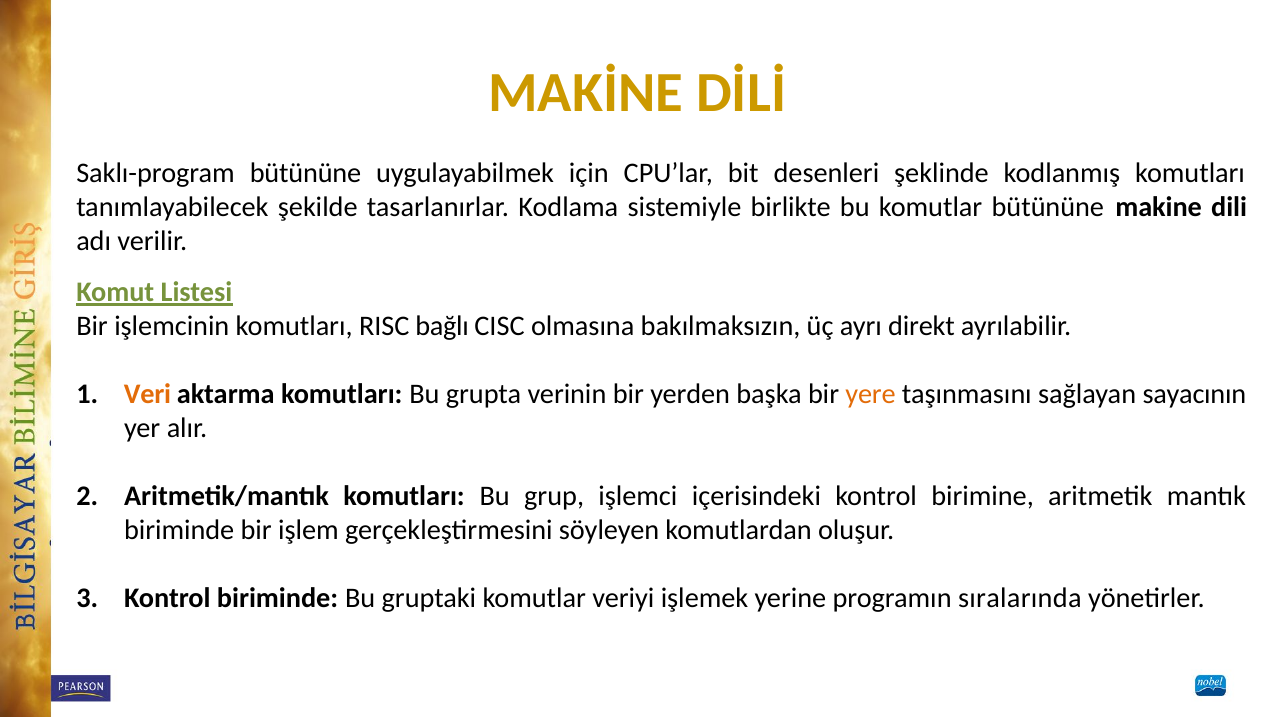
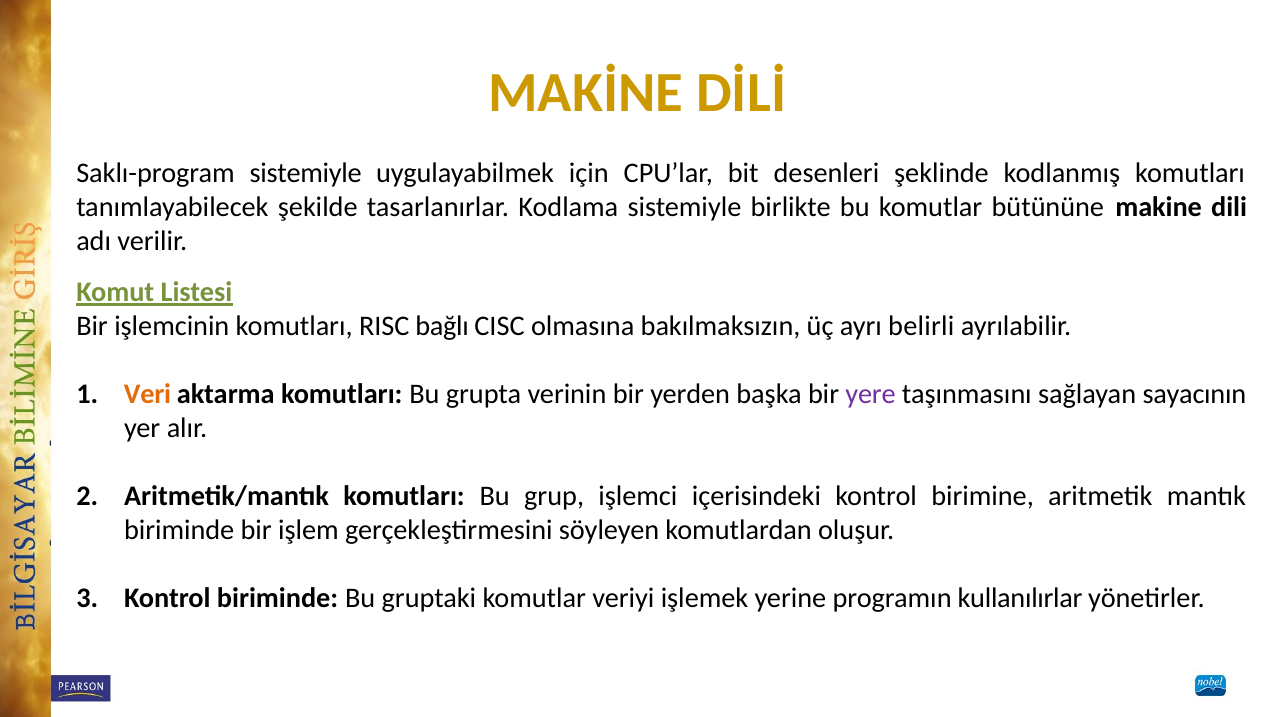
Saklı-program bütününe: bütününe -> sistemiyle (306, 173)
direkt: direkt -> belirli (921, 326)
yere colour: orange -> purple (871, 394)
sıralarında: sıralarında -> kullanılırlar (1020, 598)
